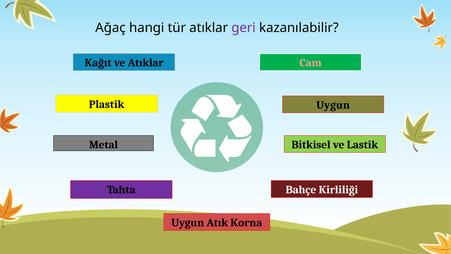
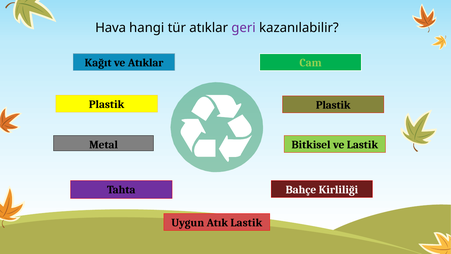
Ağaç: Ağaç -> Hava (111, 28)
Cam colour: pink -> light green (311, 63)
Uygun: Uygun -> Plastik (333, 105)
Atık Korna: Korna -> Lastik (246, 222)
